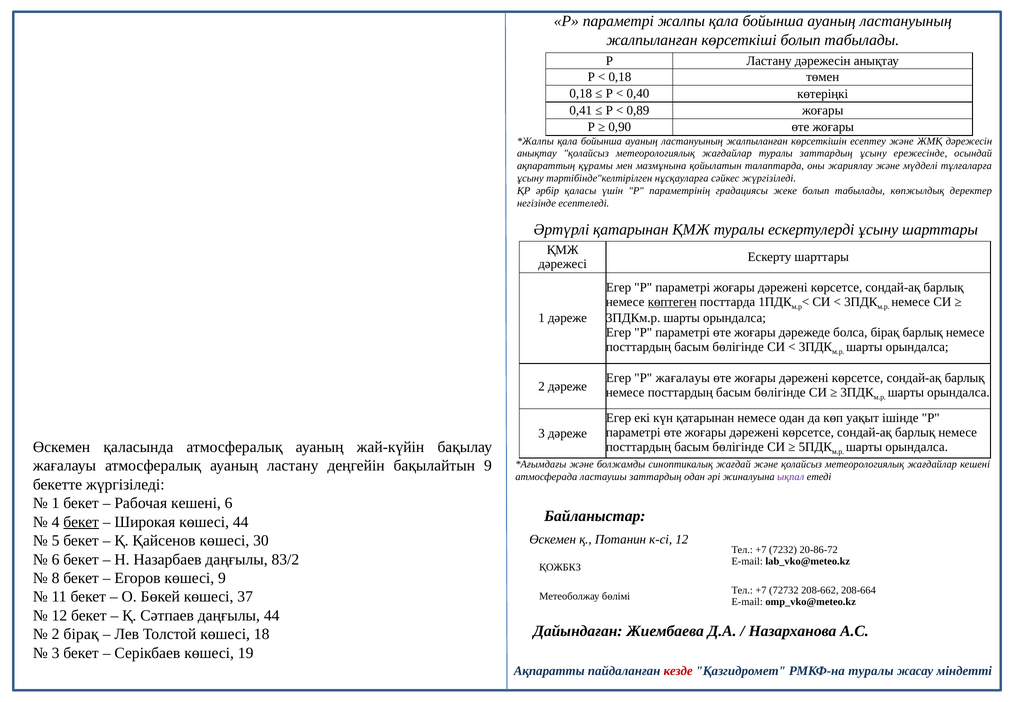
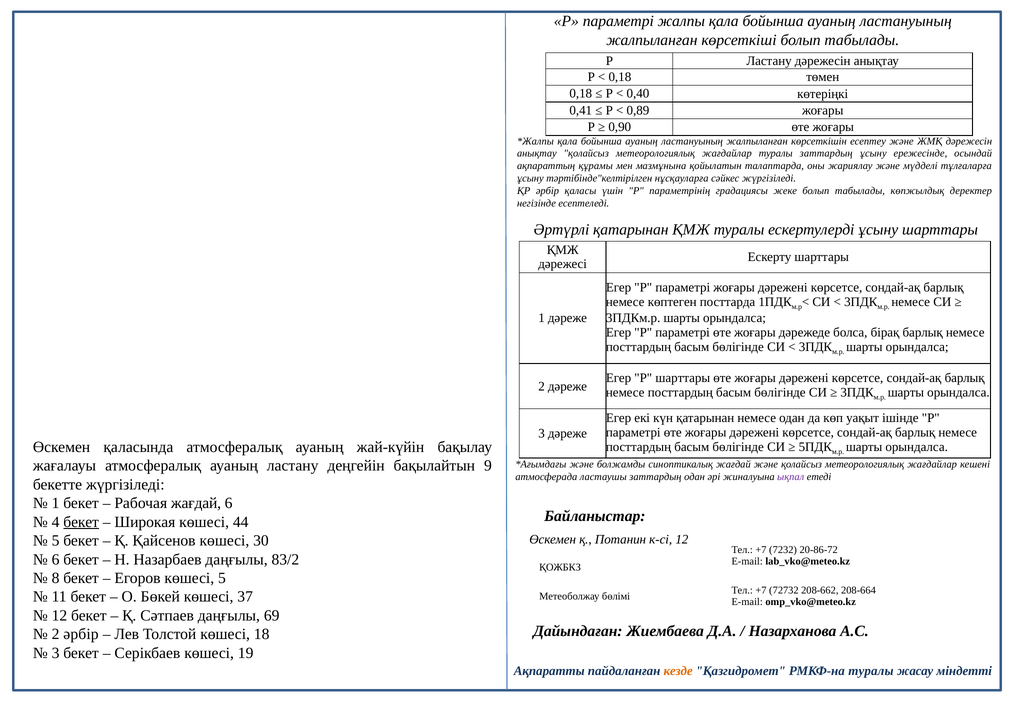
көптеген underline: present -> none (672, 302)
Р жағалауы: жағалауы -> шарттары (683, 378)
Рабочая кешені: кешені -> жағдай (196, 503)
көшесі 9: 9 -> 5 (222, 578)
даңғылы 44: 44 -> 69 (272, 616)
2 бірақ: бірақ -> әрбір (81, 634)
кезде colour: red -> orange (678, 671)
